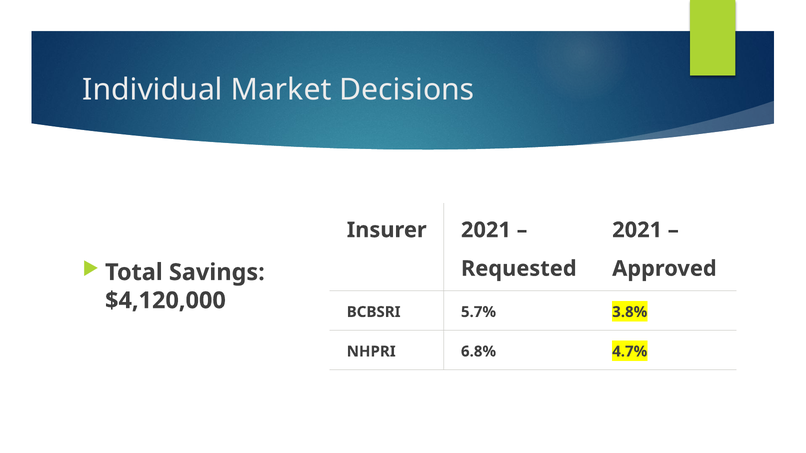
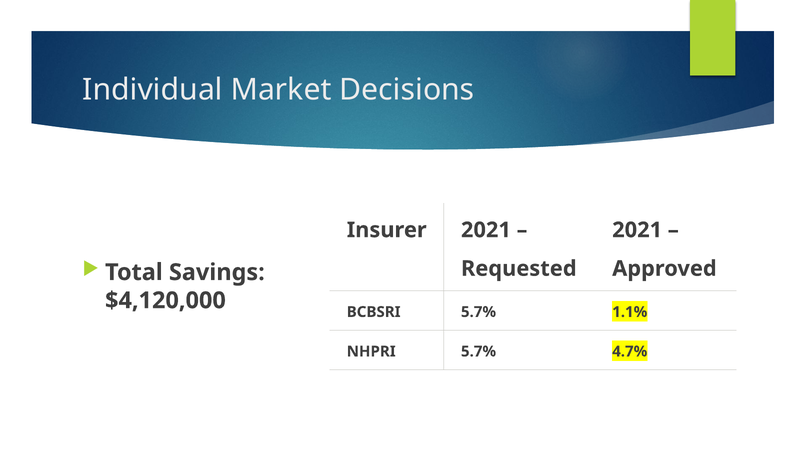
3.8%: 3.8% -> 1.1% (630, 312)
NHPRI 6.8%: 6.8% -> 5.7% (479, 352)
